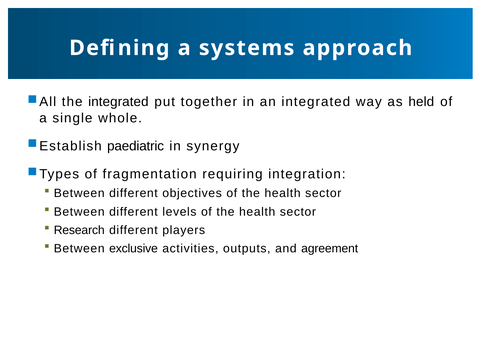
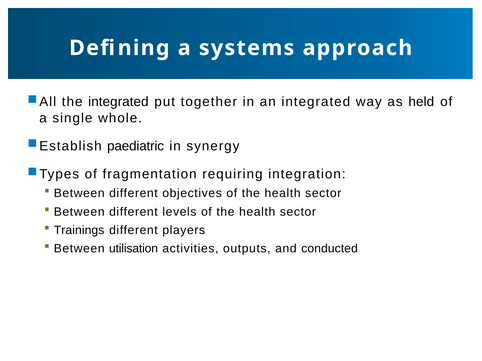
Research: Research -> Trainings (79, 230)
exclusive: exclusive -> utilisation (134, 249)
agreement: agreement -> conducted (330, 249)
